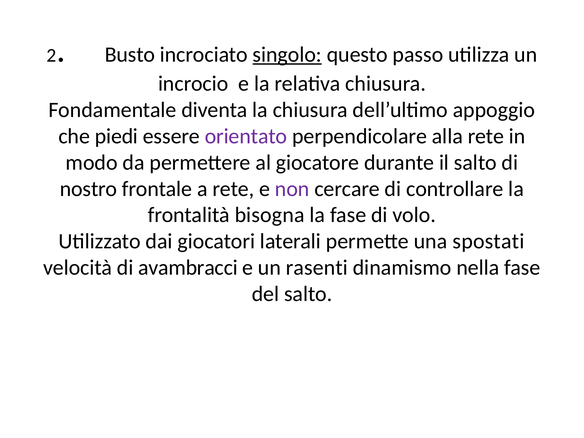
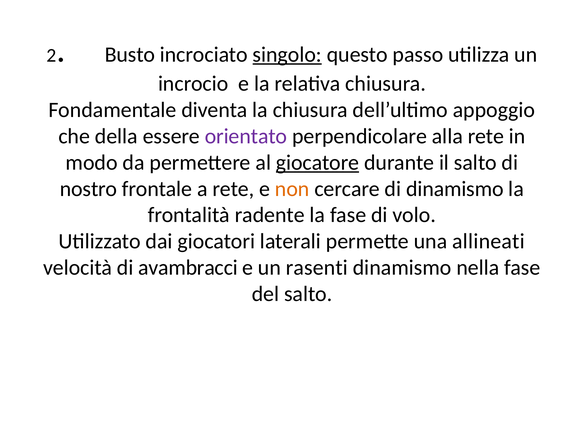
piedi: piedi -> della (116, 136)
giocatore underline: none -> present (318, 162)
non colour: purple -> orange (292, 189)
di controllare: controllare -> dinamismo (455, 189)
bisogna: bisogna -> radente (270, 215)
spostati: spostati -> allineati (489, 241)
